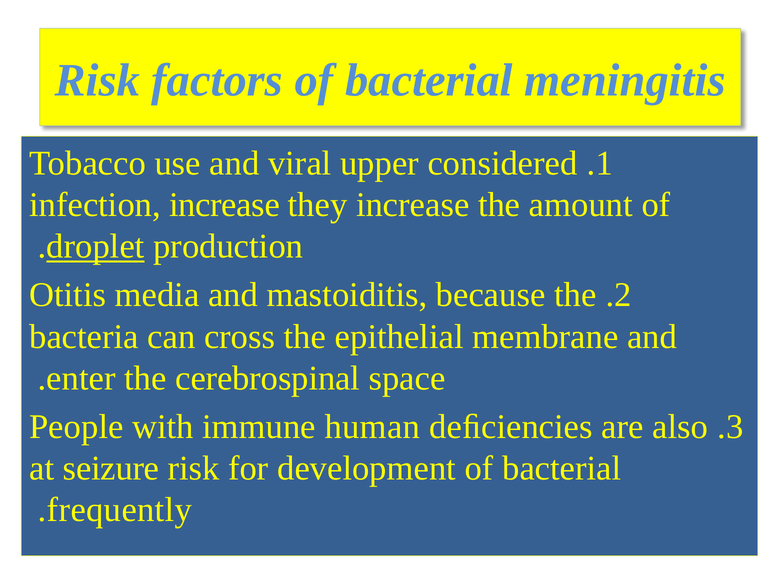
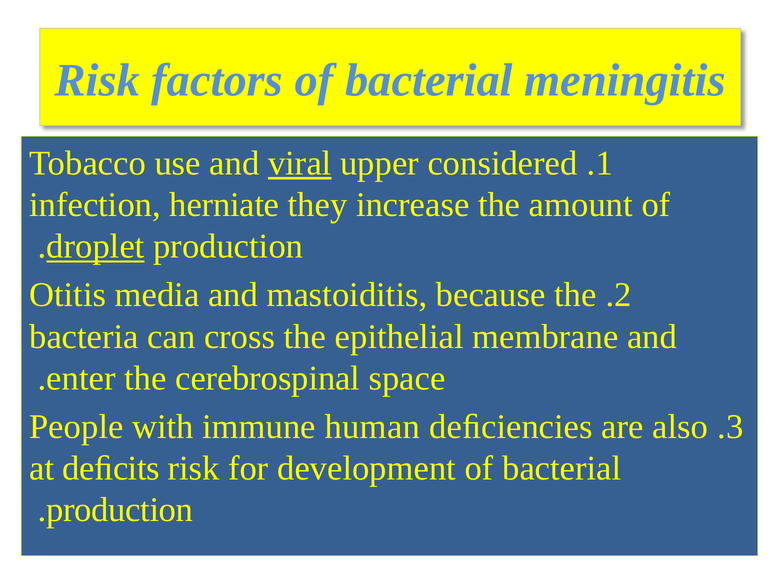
viral underline: none -> present (300, 163)
infection increase: increase -> herniate (224, 205)
seizure: seizure -> deﬁcits (111, 468)
frequently: frequently -> production (120, 510)
